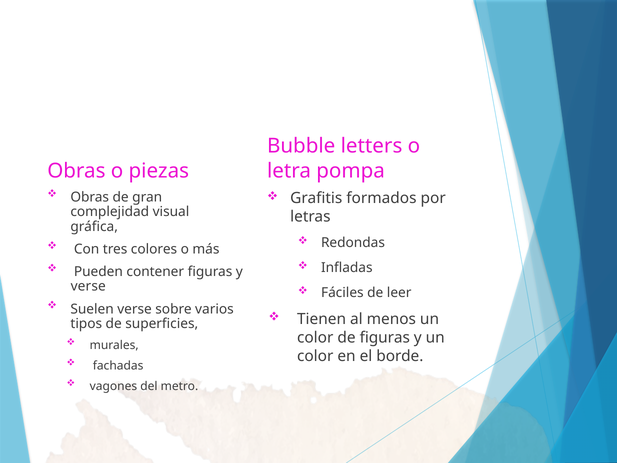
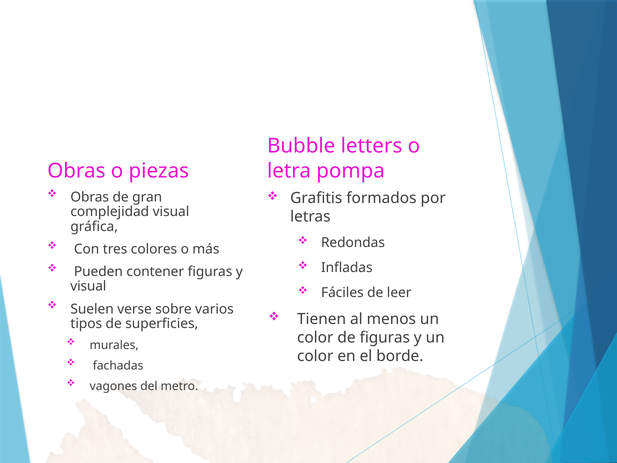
verse: verse -> visual (88, 286)
